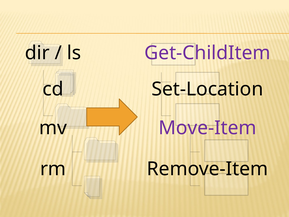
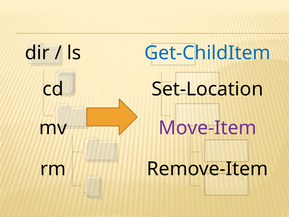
Get-ChildItem colour: purple -> blue (207, 53)
